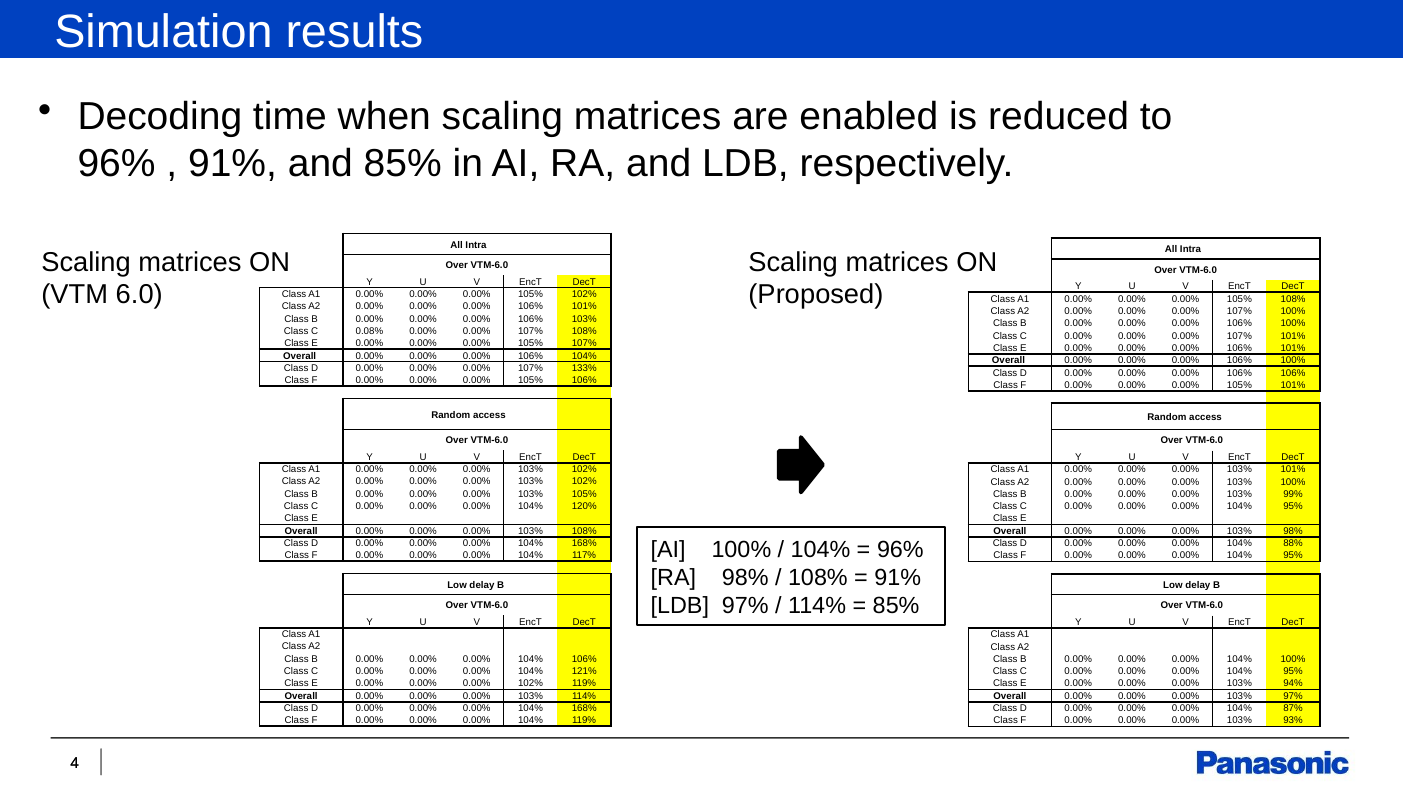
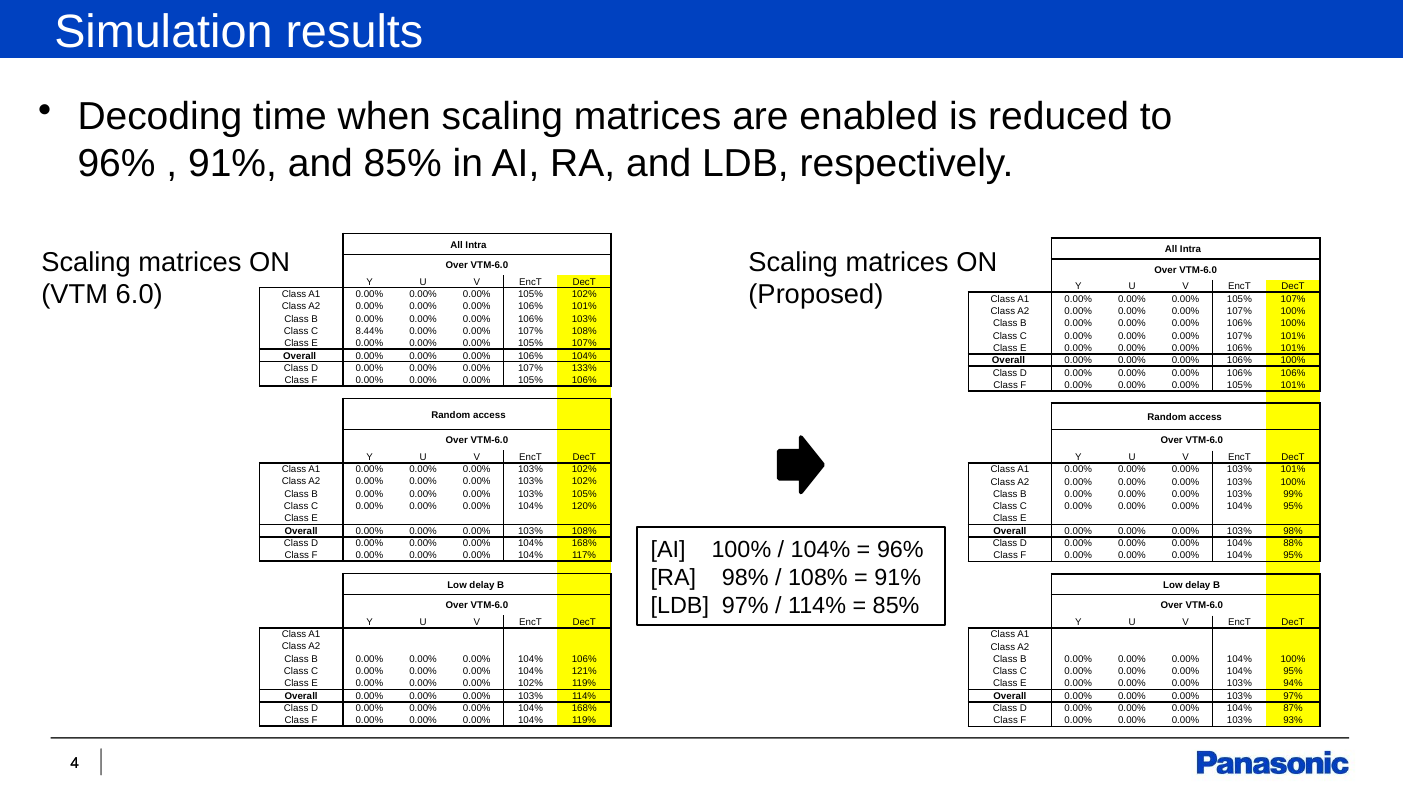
108%: 108% -> 107% (1293, 299)
0.08%: 0.08% -> 8.44% (369, 331)
